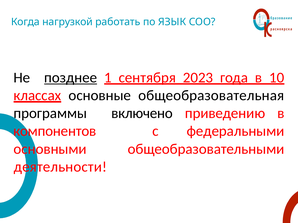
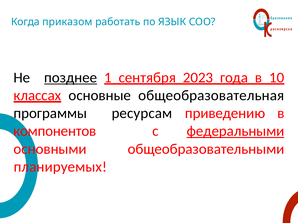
нагрузкой: нагрузкой -> приказом (67, 22)
включено: включено -> ресурсам (142, 113)
федеральными underline: none -> present (236, 131)
деятельности: деятельности -> планируемых (60, 167)
